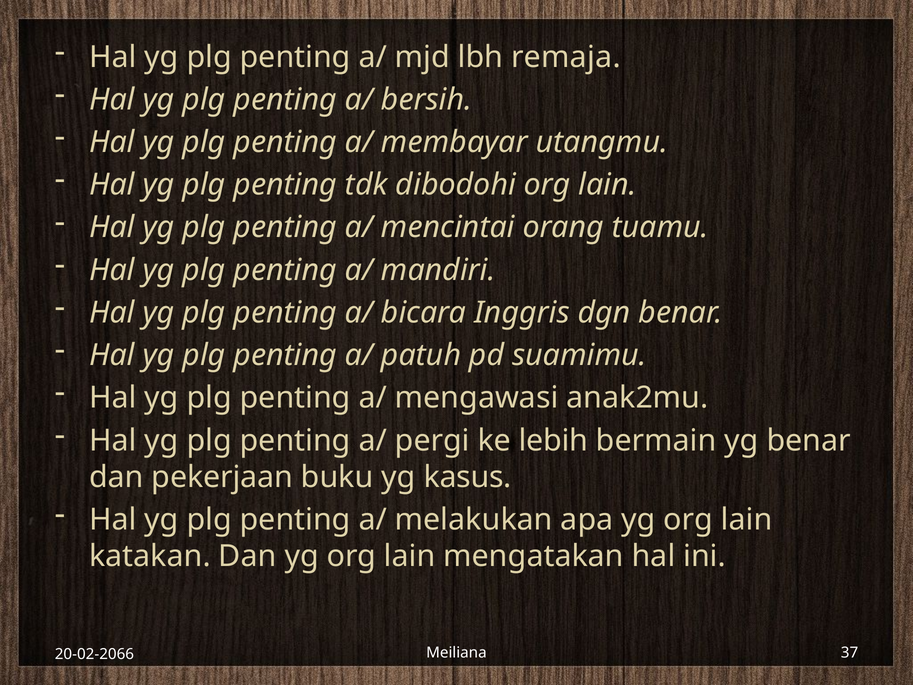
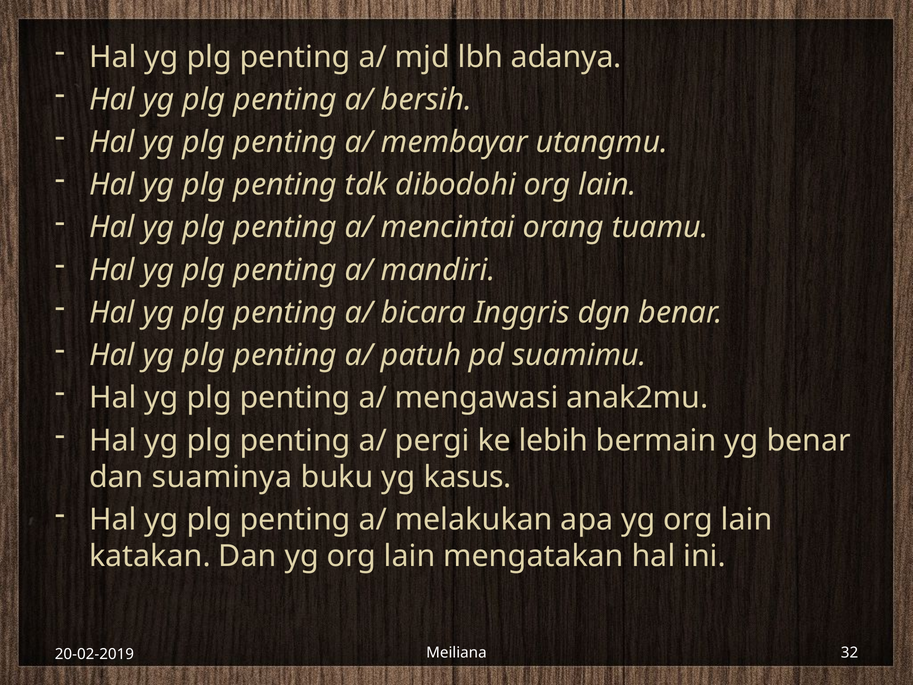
remaja: remaja -> adanya (566, 57)
pekerjaan: pekerjaan -> suaminya (222, 477)
37: 37 -> 32 (850, 653)
20-02-2066: 20-02-2066 -> 20-02-2019 (94, 654)
